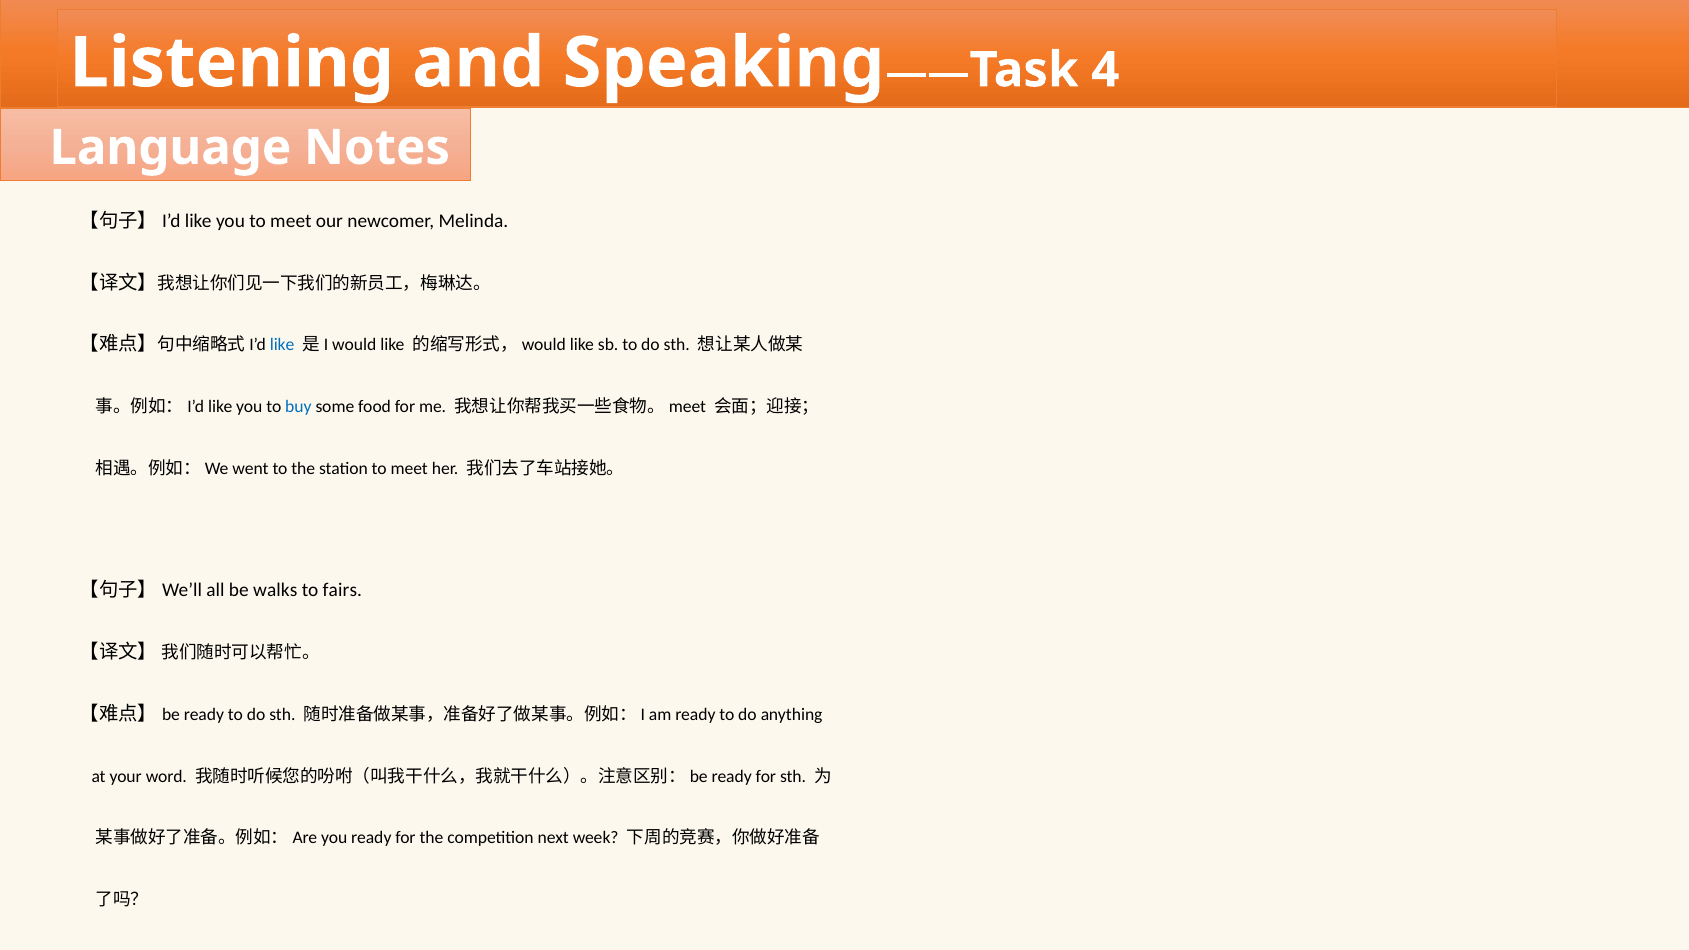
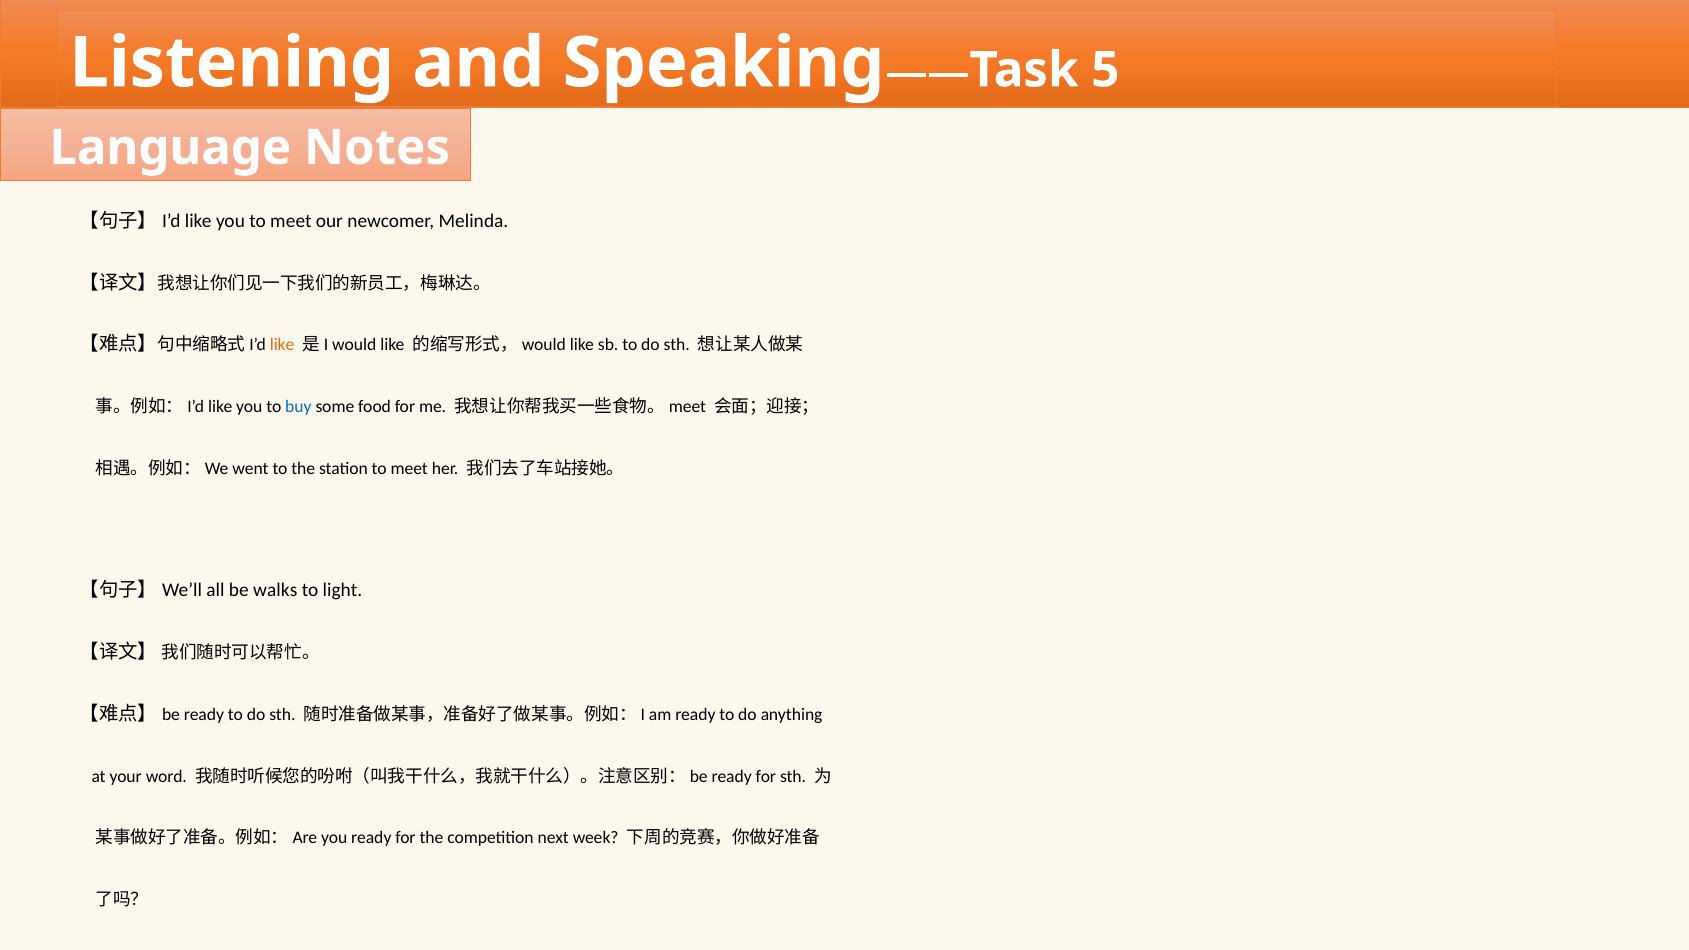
4: 4 -> 5 (1105, 70)
like colour: blue -> orange (282, 345)
fairs: fairs -> light (342, 591)
